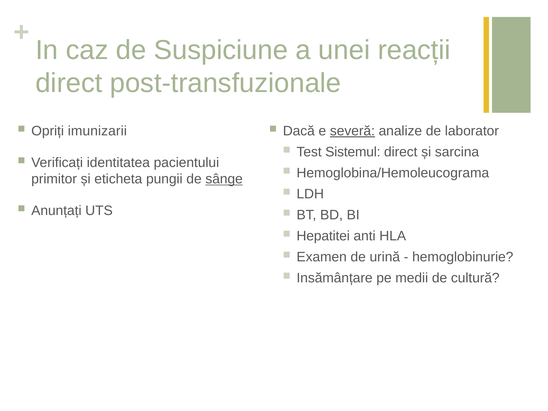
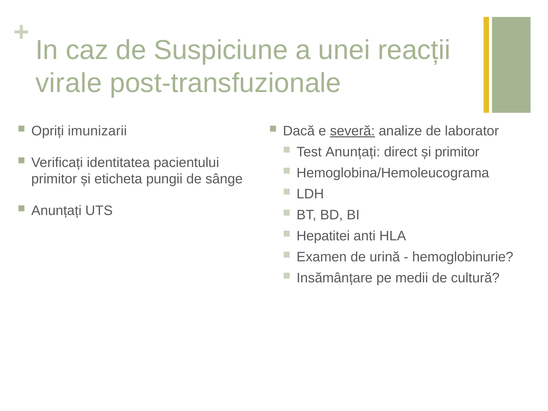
direct: direct -> virale (69, 83)
Test Sistemul: Sistemul -> Anunțați (353, 152)
și sarcina: sarcina -> primitor (457, 152)
sânge underline: present -> none (224, 179)
